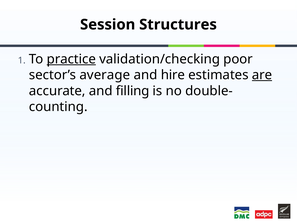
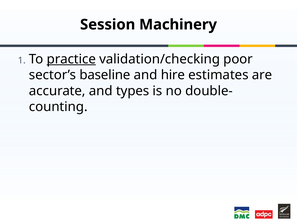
Structures: Structures -> Machinery (178, 25)
average: average -> baseline (105, 75)
are underline: present -> none (262, 75)
filling: filling -> types (133, 91)
